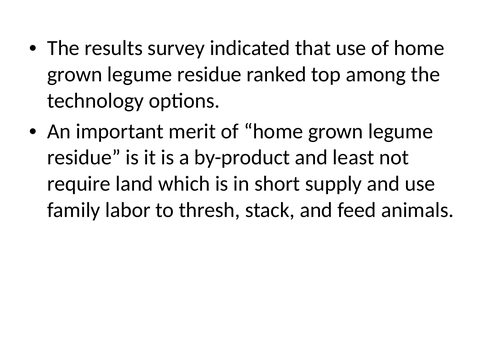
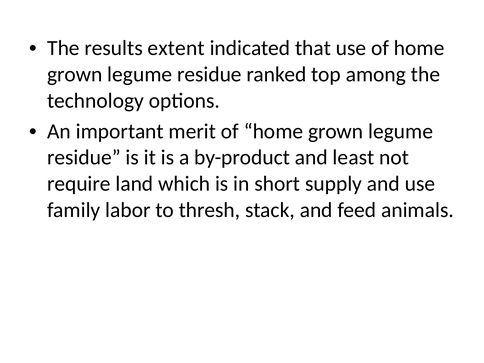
survey: survey -> extent (176, 48)
